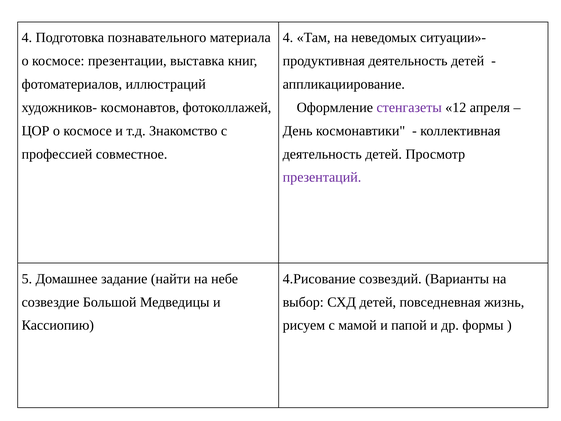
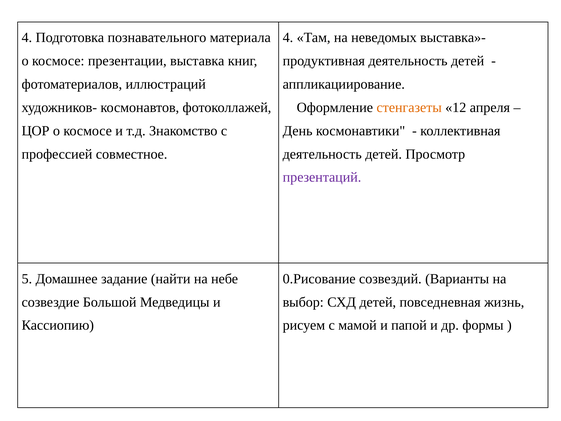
ситуации»-: ситуации»- -> выставка»- (453, 38)
стенгазеты colour: purple -> orange (409, 107)
4.Рисование: 4.Рисование -> 0.Рисование (319, 279)
